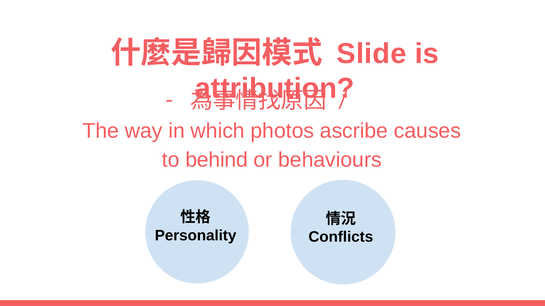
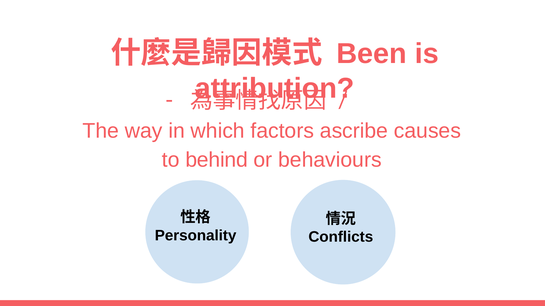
Slide: Slide -> Been (372, 54)
photos: photos -> factors (282, 131)
